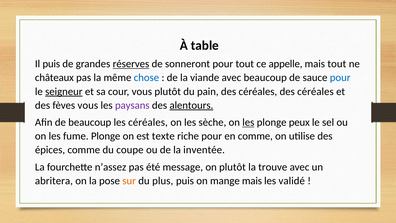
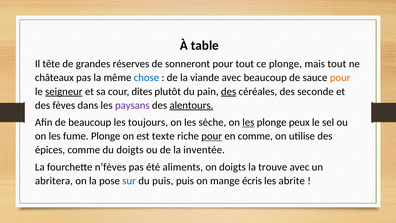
Il puis: puis -> tête (51, 64)
réserves underline: present -> none (131, 64)
ce appelle: appelle -> plonge (285, 64)
pour colour: blue -> orange (340, 78)
cour vous: vous -> dites (142, 91)
des underline: none -> present (229, 91)
céréales des céréales: céréales -> seconde (315, 91)
fèves vous: vous -> dans (88, 105)
les céréales: céréales -> toujours (148, 122)
pour underline: none -> present (212, 136)
du coupe: coupe -> doigts (130, 150)
n’assez: n’assez -> n’fèves (111, 167)
message: message -> aliments (183, 167)
on plutôt: plutôt -> doigts (232, 167)
sur colour: orange -> blue (129, 181)
du plus: plus -> puis (163, 181)
mange mais: mais -> écris (252, 181)
validé: validé -> abrite (292, 181)
